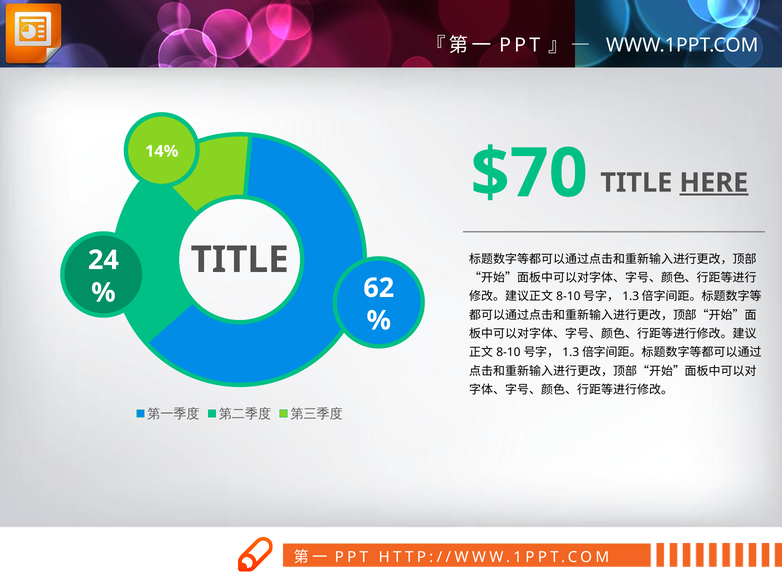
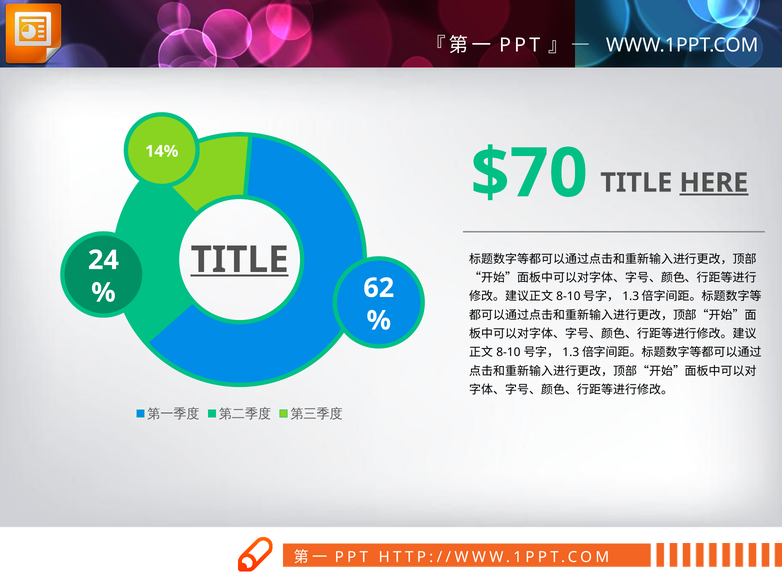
TITLE underline: none -> present (240, 260)
